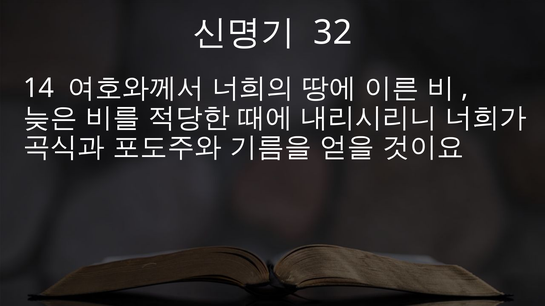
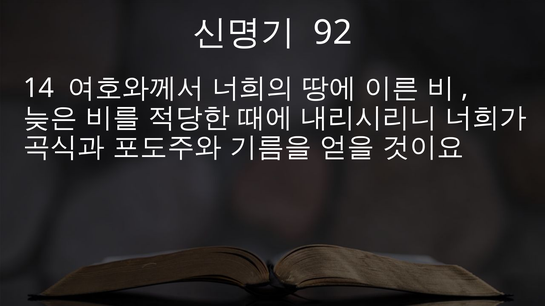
32: 32 -> 92 (333, 33)
